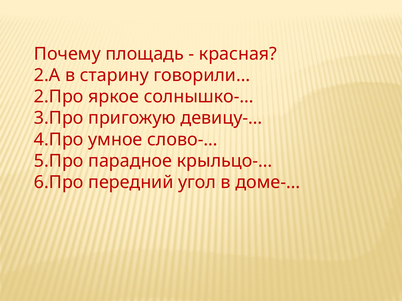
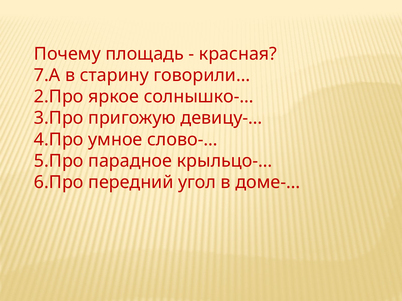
2.А: 2.А -> 7.А (47, 75)
